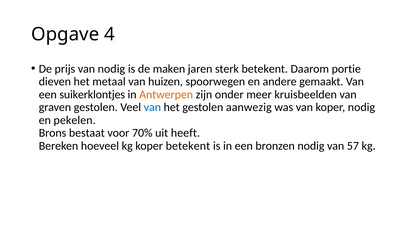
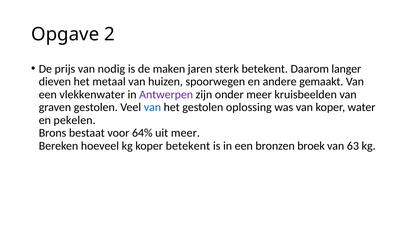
4: 4 -> 2 (109, 34)
portie: portie -> langer (346, 69)
suikerklontjes: suikerklontjes -> vlekkenwater (92, 95)
Antwerpen colour: orange -> purple (166, 95)
aanwezig: aanwezig -> oplossing (249, 108)
koper nodig: nodig -> water (362, 108)
70%: 70% -> 64% (142, 133)
uit heeft: heeft -> meer (185, 133)
bronzen nodig: nodig -> broek (311, 146)
57: 57 -> 63 (353, 146)
